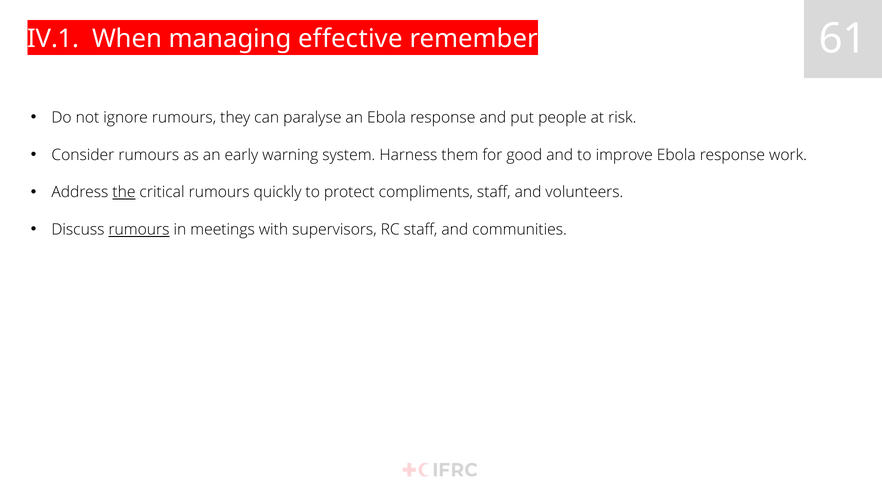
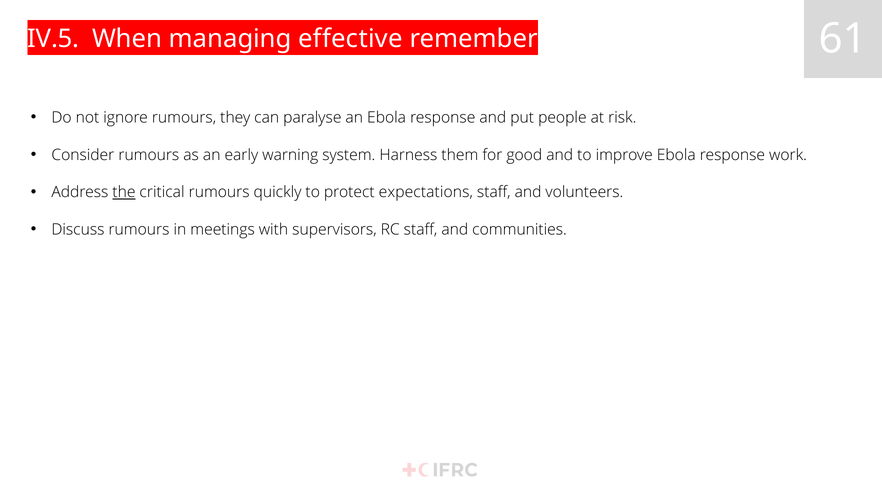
IV.1: IV.1 -> IV.5 (53, 39)
compliments: compliments -> expectations (426, 192)
rumours underline: present -> none (139, 230)
